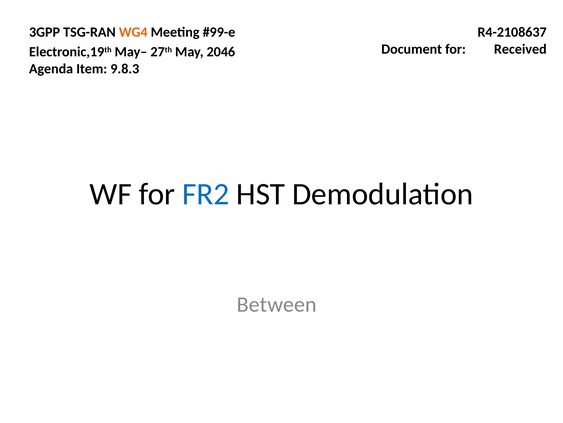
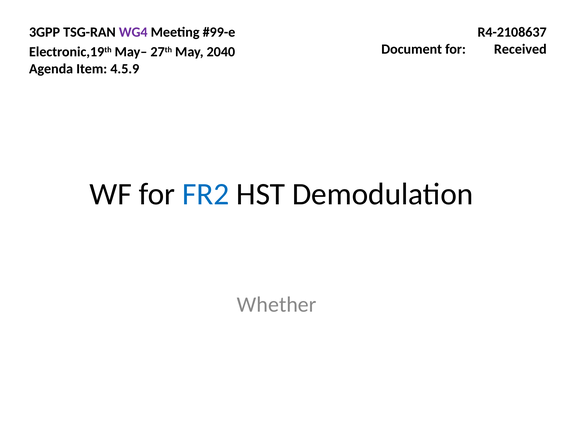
WG4 colour: orange -> purple (133, 32)
2046: 2046 -> 2040 (221, 52)
9.8.3: 9.8.3 -> 4.5.9 (125, 69)
Between: Between -> Whether (277, 304)
